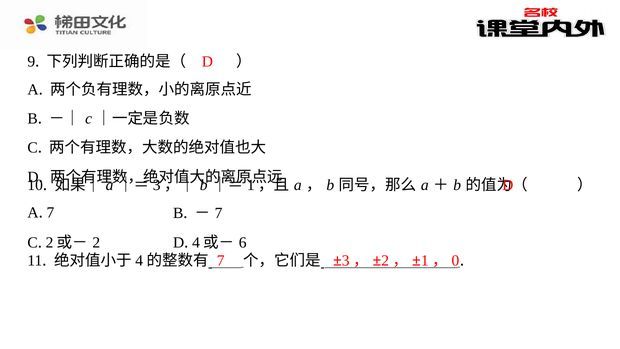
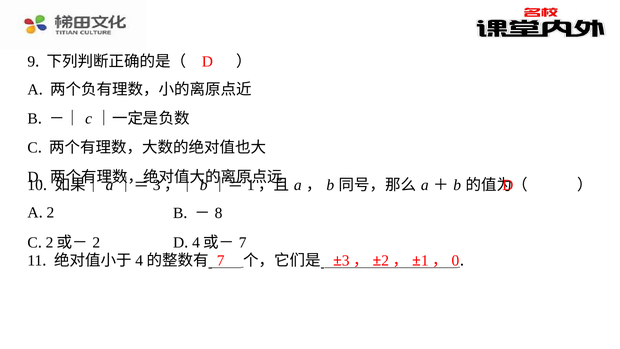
7: 7 -> 2 (50, 212)
7: 7 -> 8 (219, 213)
6: 6 -> 7 (243, 242)
